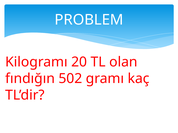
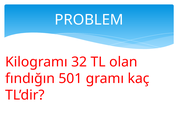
20: 20 -> 32 (79, 62)
502: 502 -> 501 (70, 79)
